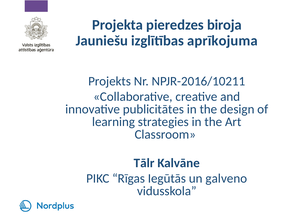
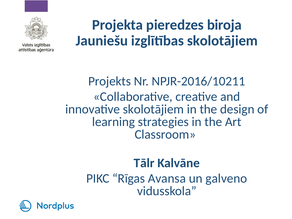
izglītības aprīkojuma: aprīkojuma -> skolotājiem (223, 41)
innovative publicitātes: publicitātes -> skolotājiem (153, 109)
Iegūtās: Iegūtās -> Avansa (167, 178)
